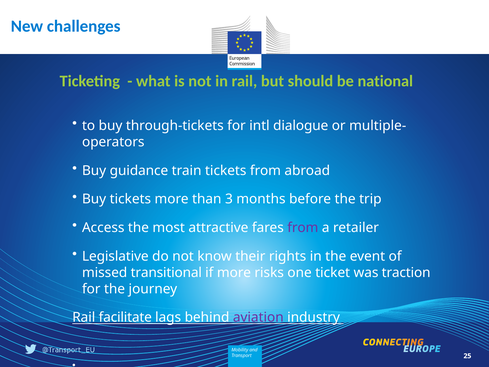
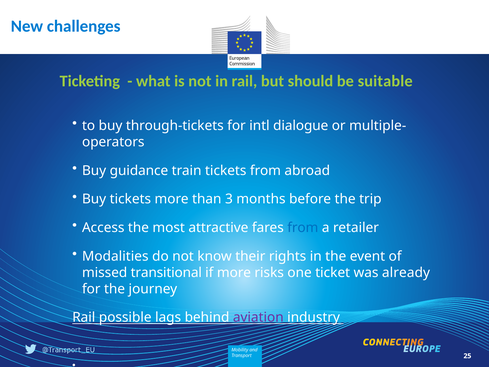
national: national -> suitable (385, 81)
from colour: purple -> blue (303, 228)
Legislative: Legislative -> Modalities (115, 256)
traction: traction -> already (406, 272)
facilitate: facilitate -> possible (125, 317)
